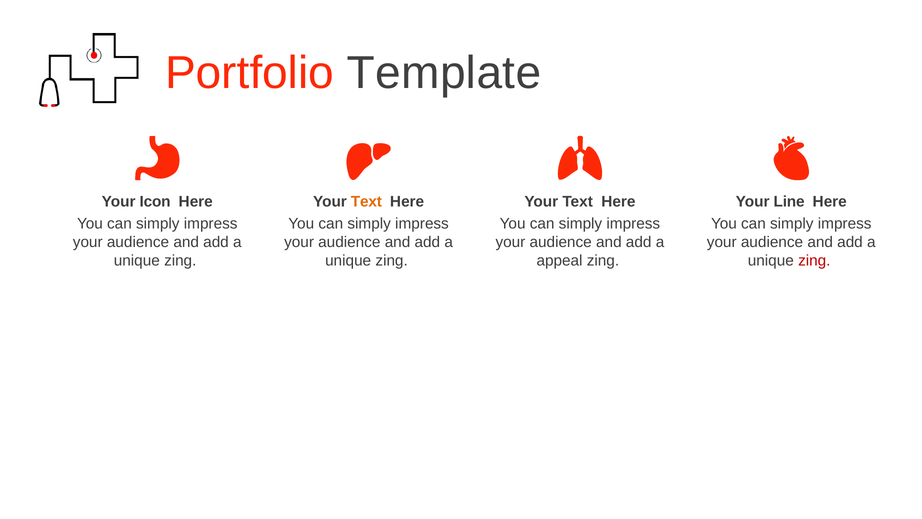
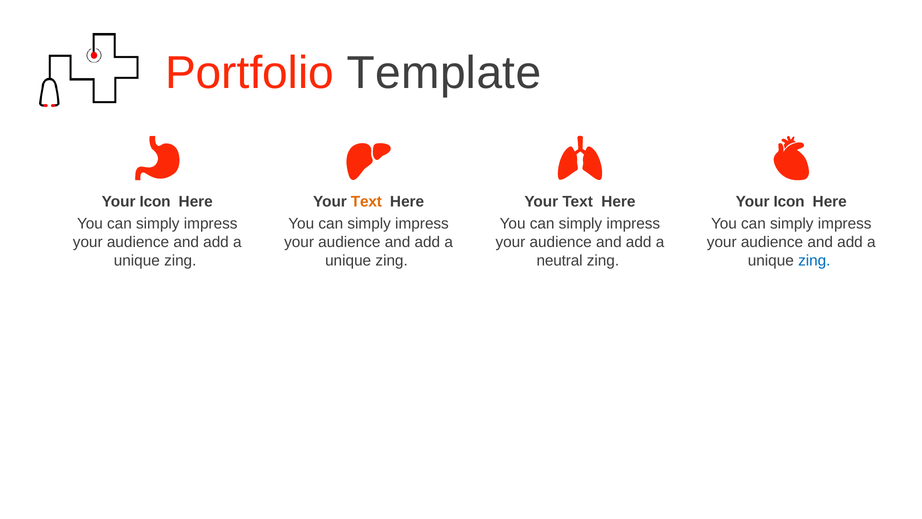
Line: Line -> Icon (789, 202)
appeal: appeal -> neutral (560, 260)
zing colour: red -> blue (814, 260)
